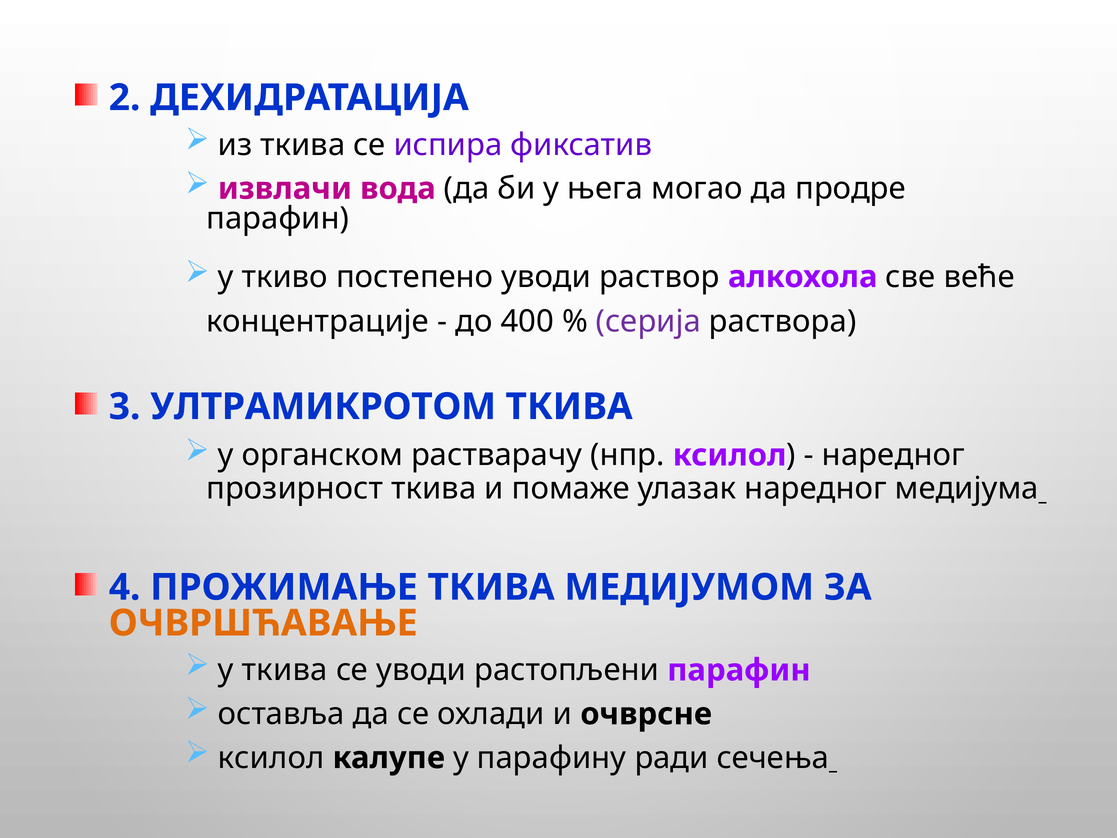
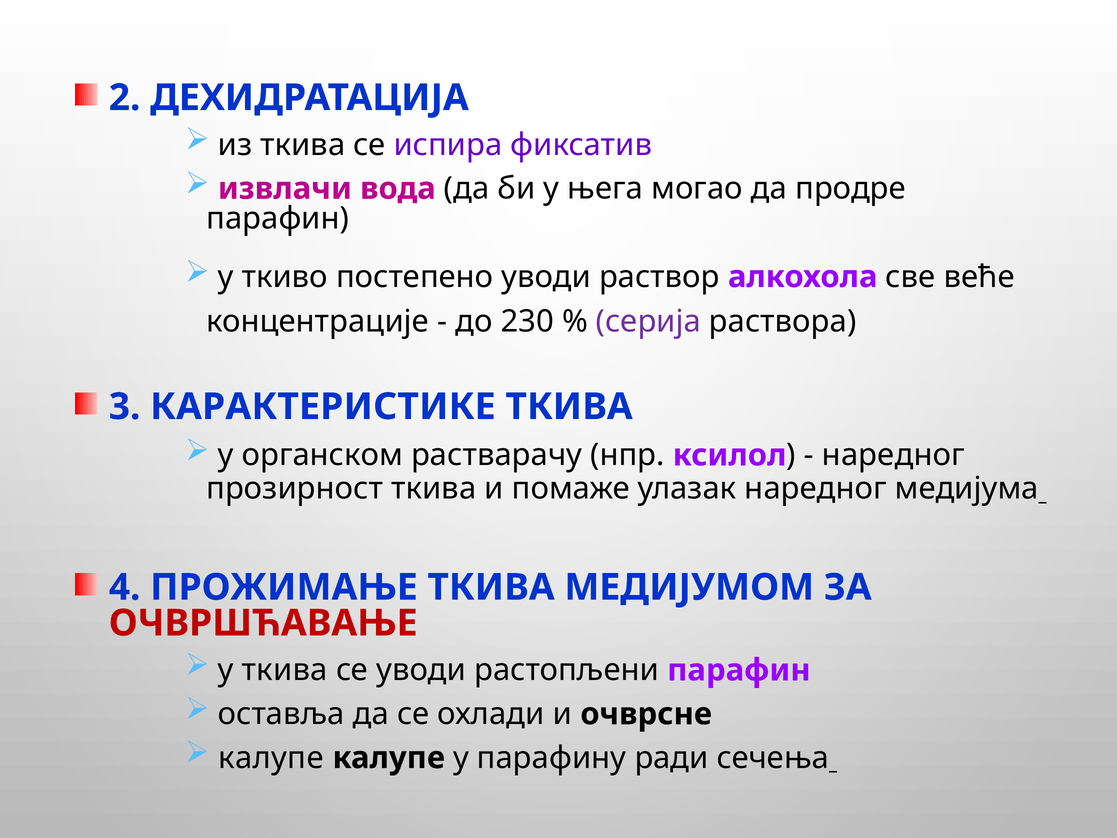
400: 400 -> 230 (527, 321)
УЛТРАМИКРОТОМ: УЛТРАМИКРОТОМ -> КАРАКТЕРИСТИКЕ (323, 407)
ОЧВРШЋАВАЊЕ colour: orange -> red (263, 623)
ксилол: ксилол -> калупе (271, 758)
